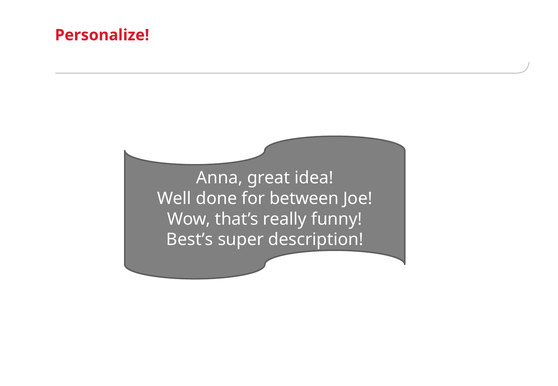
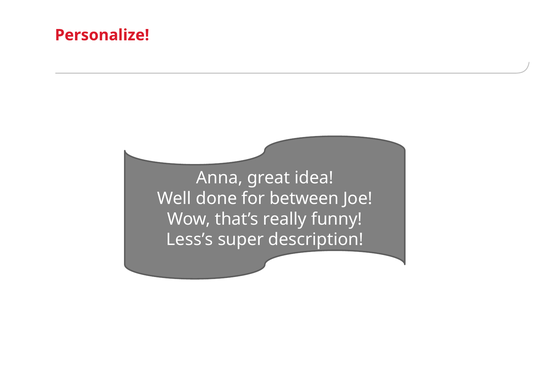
Best’s: Best’s -> Less’s (190, 240)
